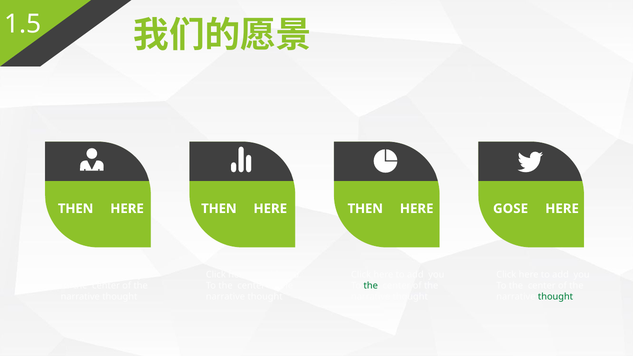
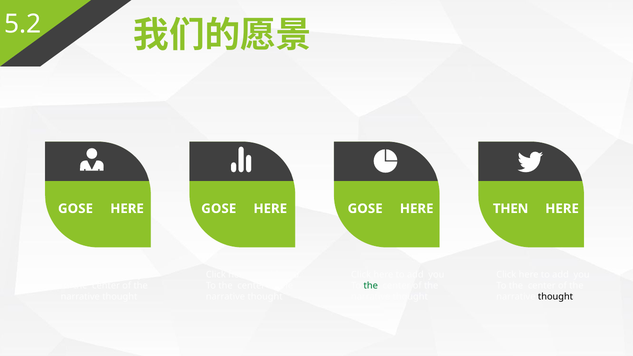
1.5: 1.5 -> 5.2 (23, 24)
THEN: THEN -> GOSE (76, 209)
THEN: THEN -> GOSE (219, 209)
THEN: THEN -> GOSE (365, 209)
GOSE: GOSE -> THEN (511, 209)
thought colour: green -> black (556, 297)
